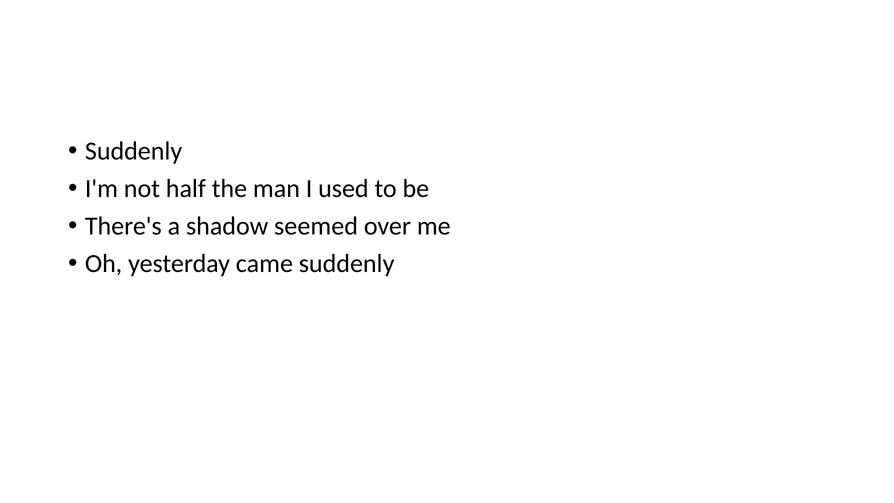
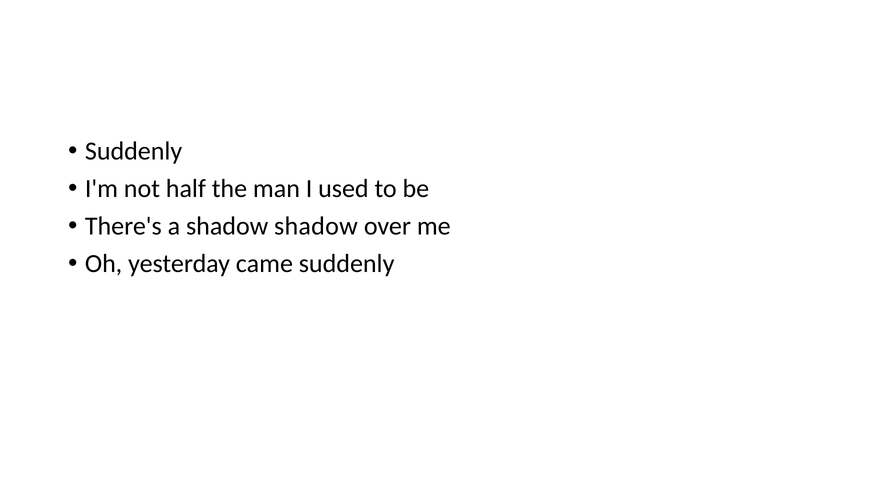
shadow seemed: seemed -> shadow (316, 226)
